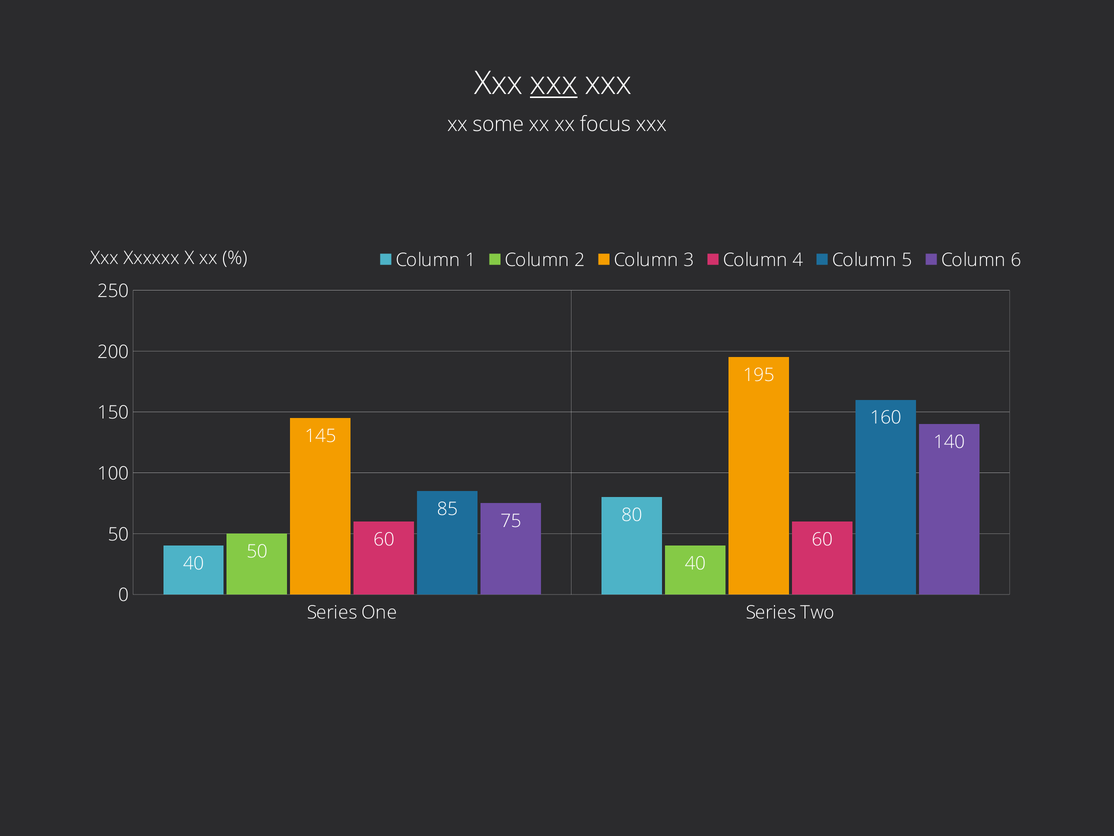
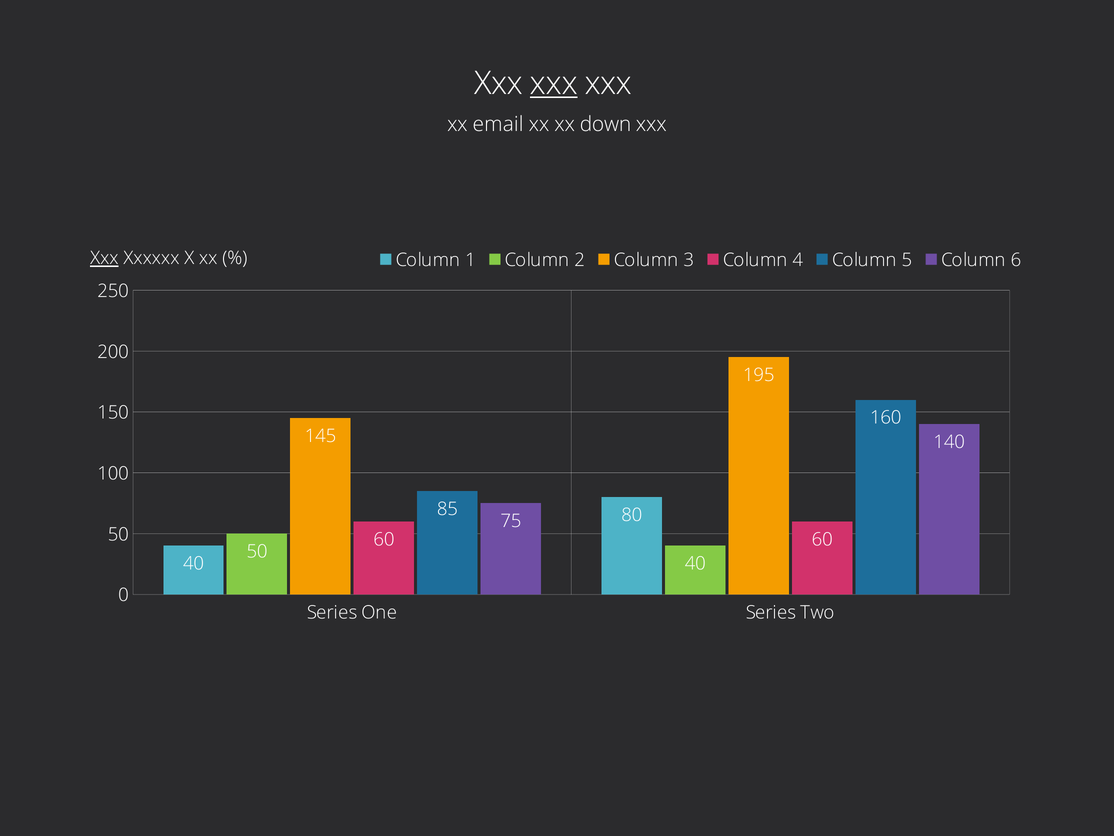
some: some -> email (498, 124)
focus: focus -> down (605, 124)
Xxx underline: none -> present (104, 258)
